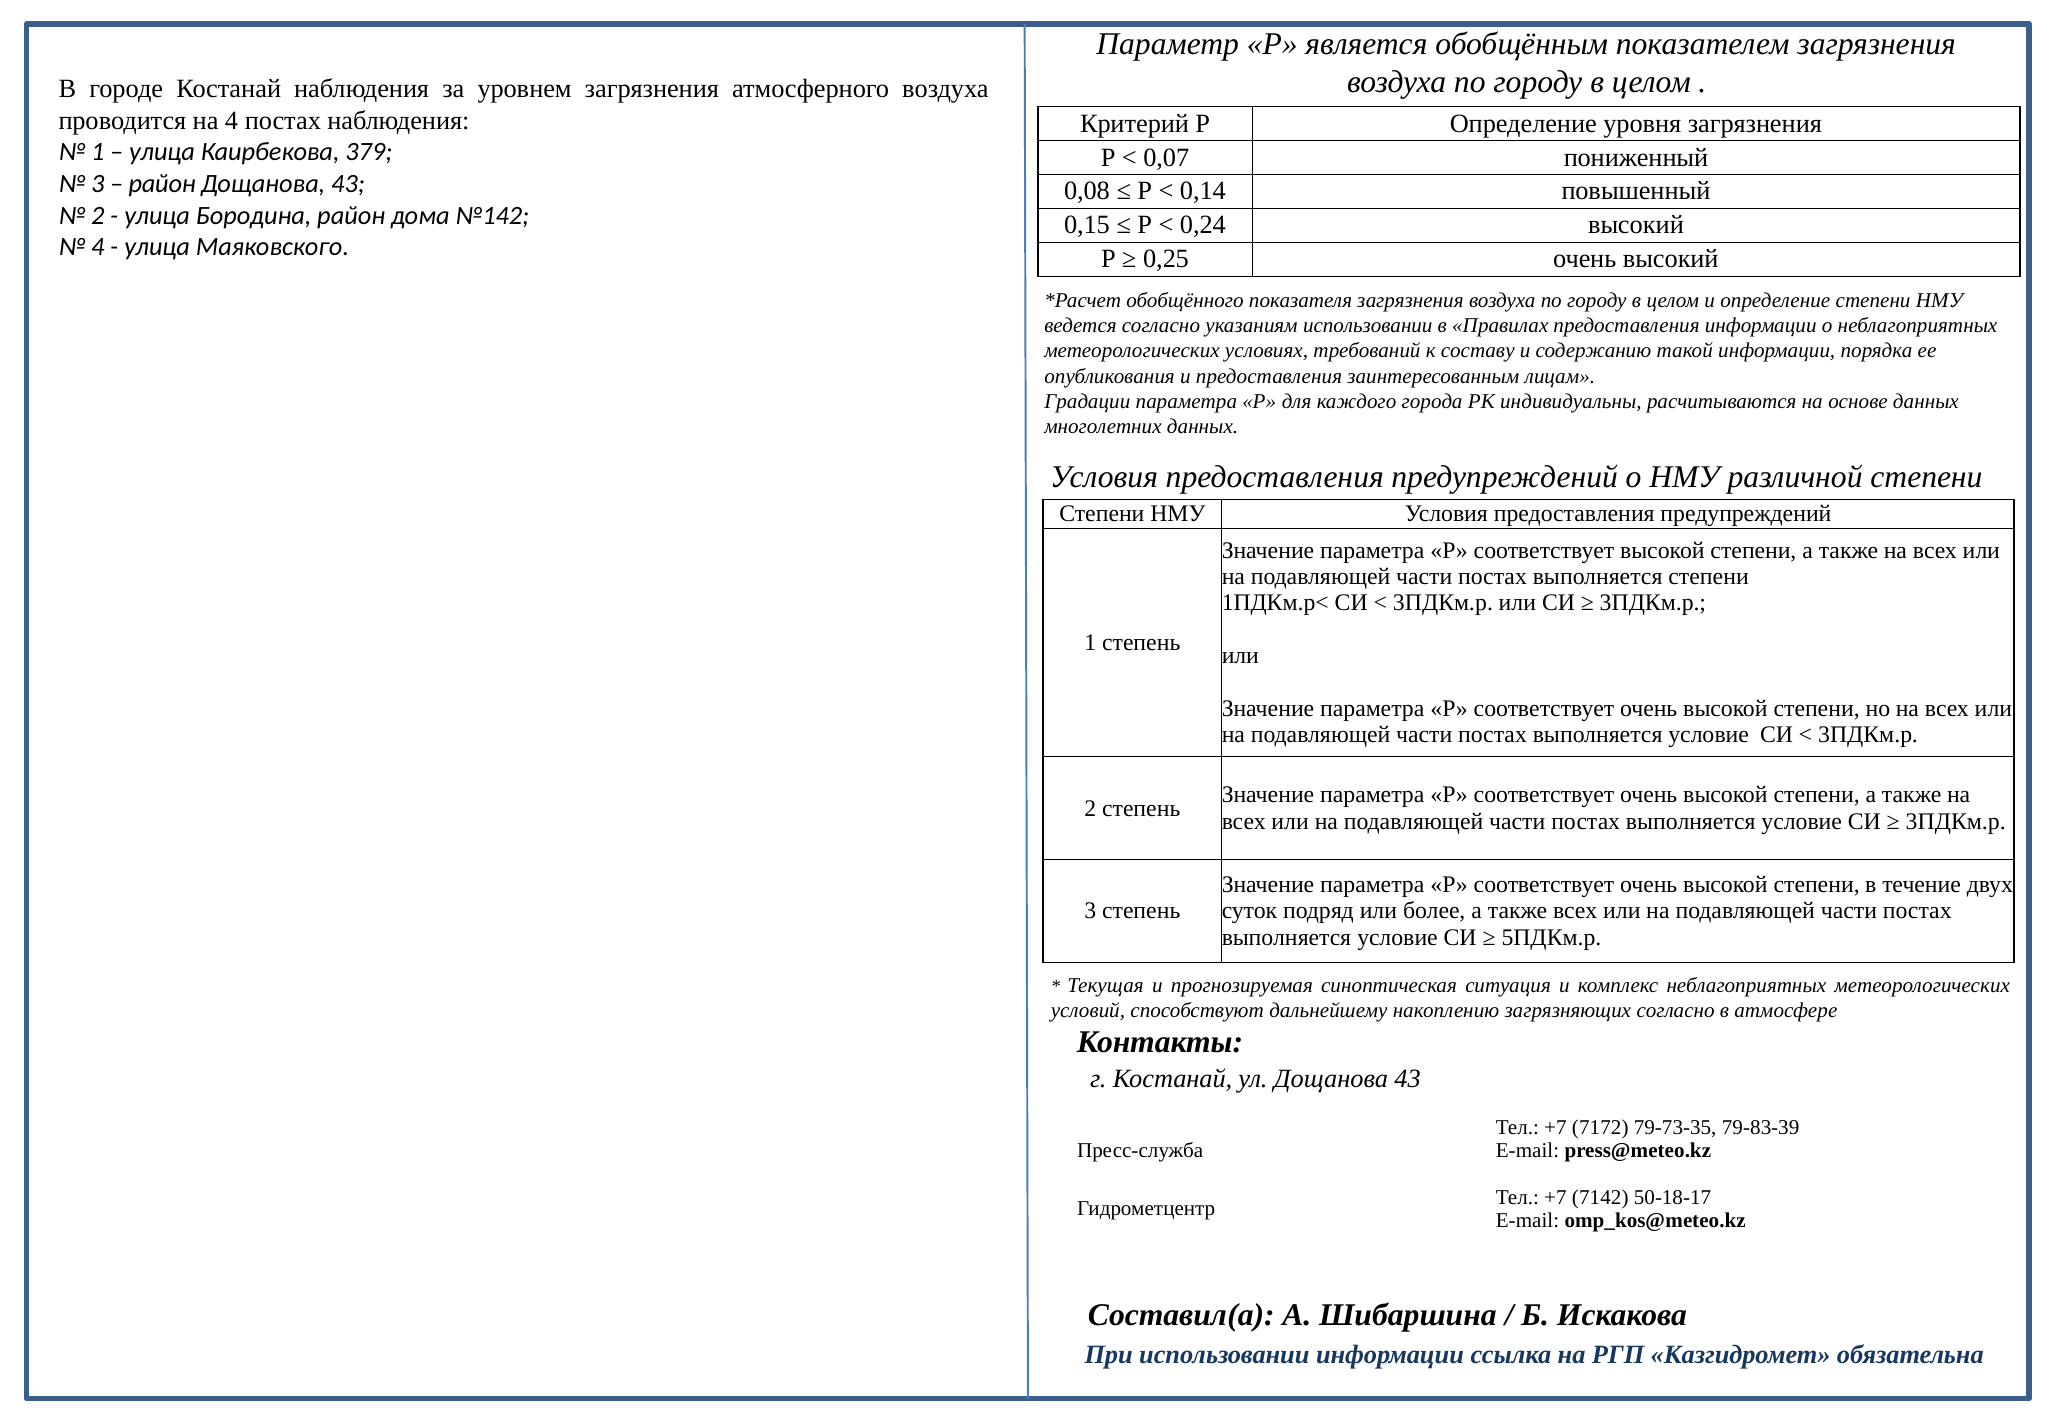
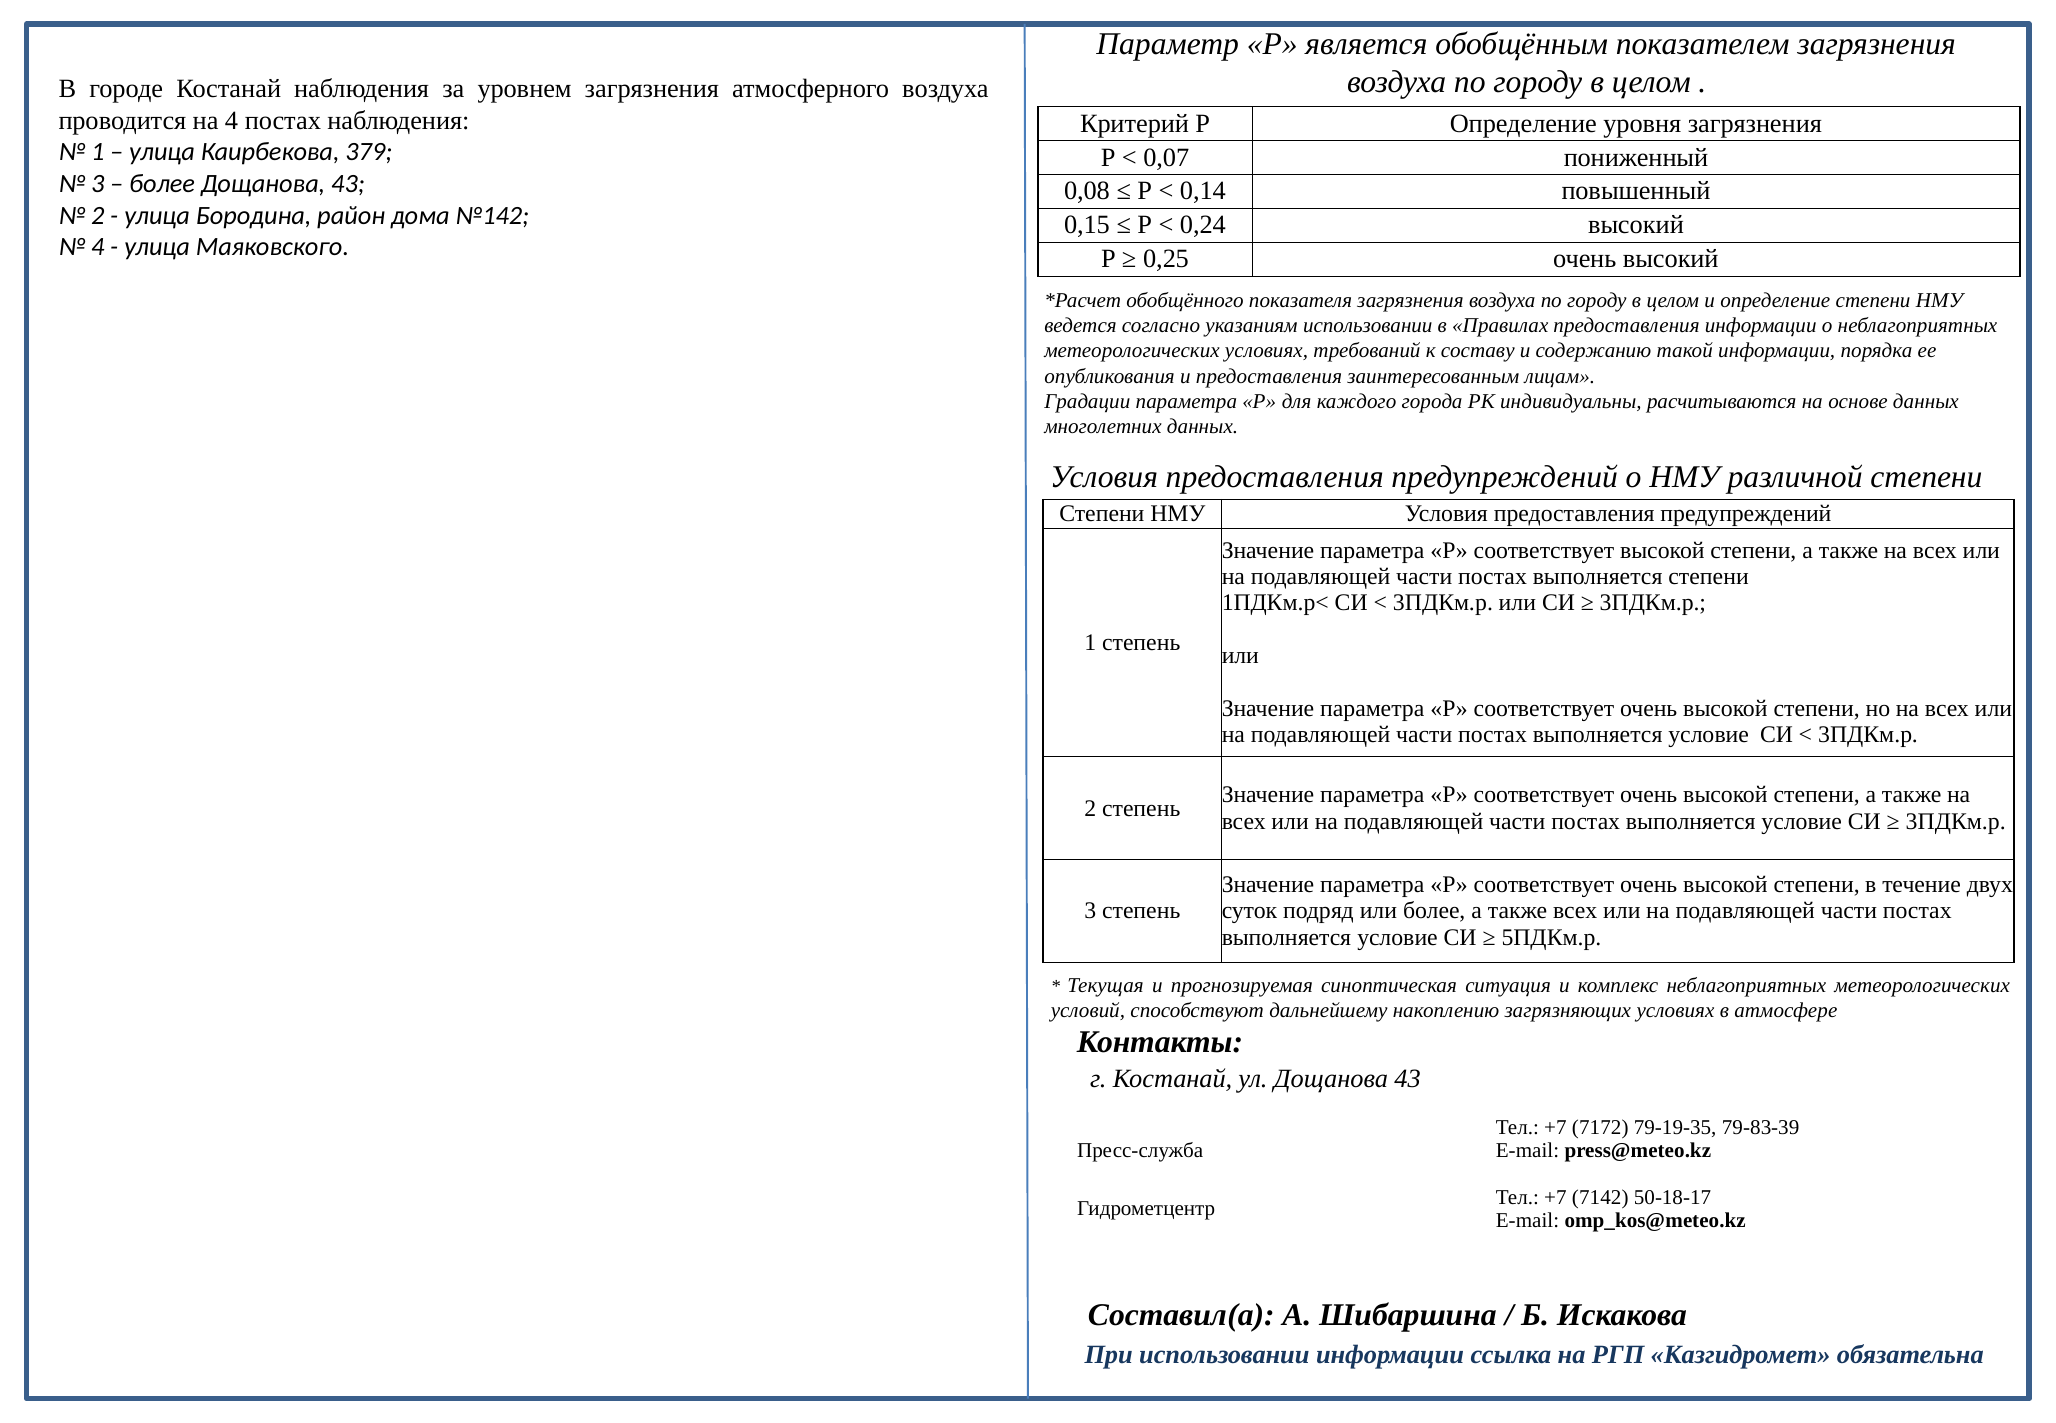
район: район -> более (162, 184)
загрязняющих согласно: согласно -> условиях (1675, 1011)
79-73-35: 79-73-35 -> 79-19-35 (1675, 1128)
